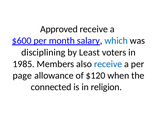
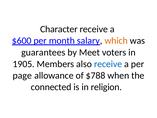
Approved: Approved -> Character (59, 29)
which colour: blue -> orange (116, 41)
disciplining: disciplining -> guarantees (43, 52)
Least: Least -> Meet (90, 52)
1985: 1985 -> 1905 (24, 64)
$120: $120 -> $788 (96, 75)
